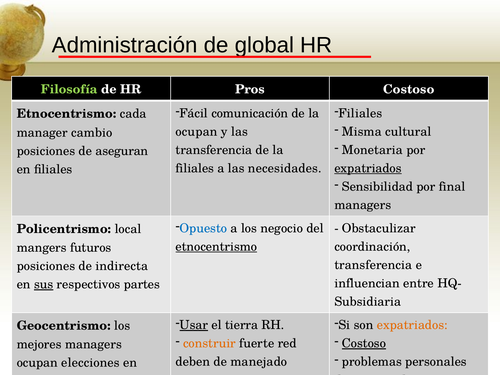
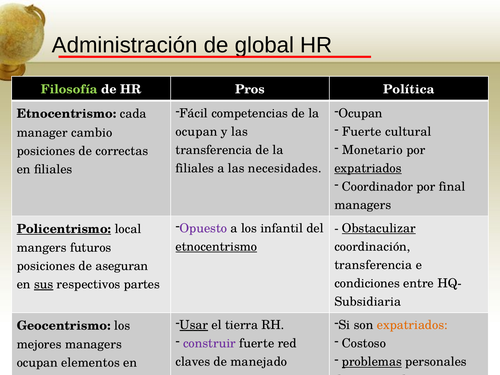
Pros Costoso: Costoso -> Política (409, 89)
comunicación: comunicación -> competencias (250, 113)
Filiales: Filiales -> Ocupan (361, 113)
Misma: Misma -> Fuerte (362, 132)
Monetaria: Monetaria -> Monetario (372, 150)
aseguran: aseguran -> correctas (122, 151)
Sensibilidad: Sensibilidad -> Coordinador (377, 187)
Opuesto colour: blue -> purple (203, 228)
negocio: negocio -> infantil (282, 228)
Obstaculizar underline: none -> present (379, 228)
Policentrismo underline: none -> present (64, 229)
indirecta: indirecta -> aseguran (122, 266)
influencian: influencian -> condiciones (367, 283)
construir colour: orange -> purple (209, 343)
Costoso underline: present -> none (364, 343)
problemas underline: none -> present (372, 362)
deben: deben -> claves (193, 362)
elecciones: elecciones -> elementos (91, 363)
